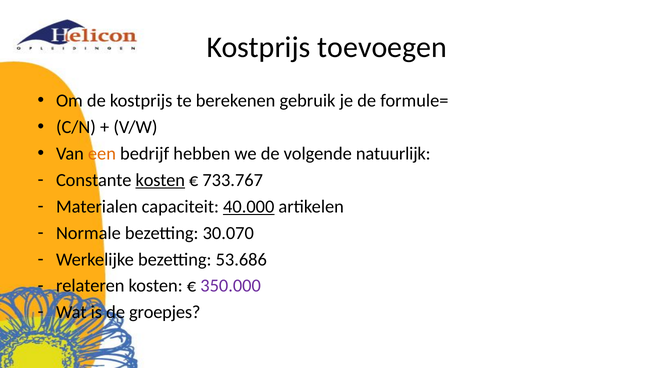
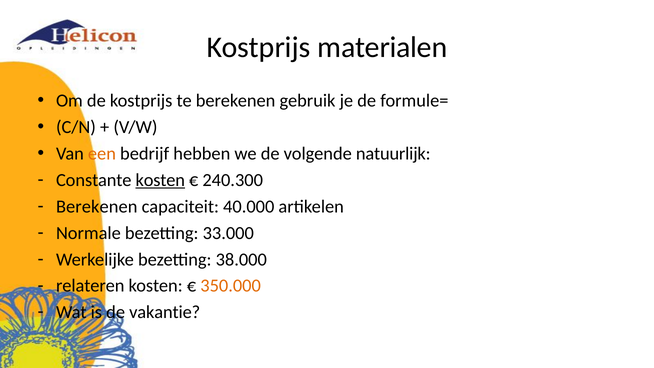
toevoegen: toevoegen -> materialen (382, 47)
733.767: 733.767 -> 240.300 (233, 180)
Materialen: Materialen -> Berekenen (97, 206)
40.000 underline: present -> none (249, 206)
30.070: 30.070 -> 33.000 (228, 233)
53.686: 53.686 -> 38.000 (241, 259)
350.000 colour: purple -> orange (231, 286)
groepjes: groepjes -> vakantie (165, 312)
